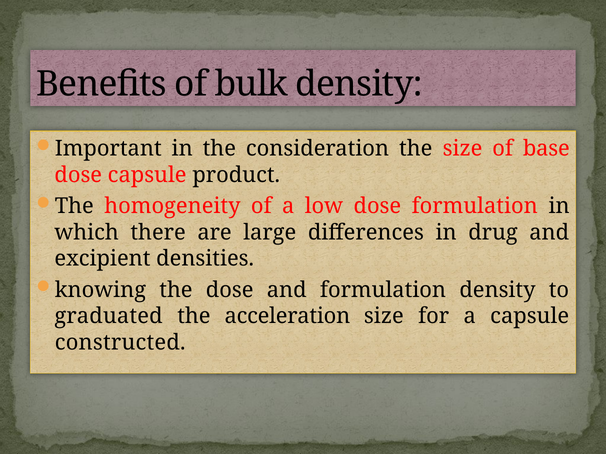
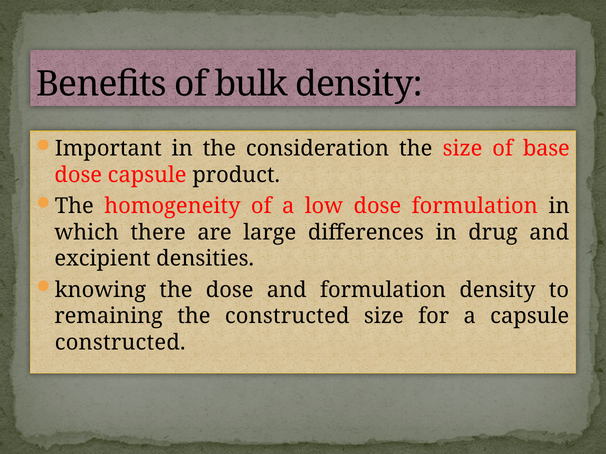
graduated: graduated -> remaining (109, 317)
the acceleration: acceleration -> constructed (287, 317)
